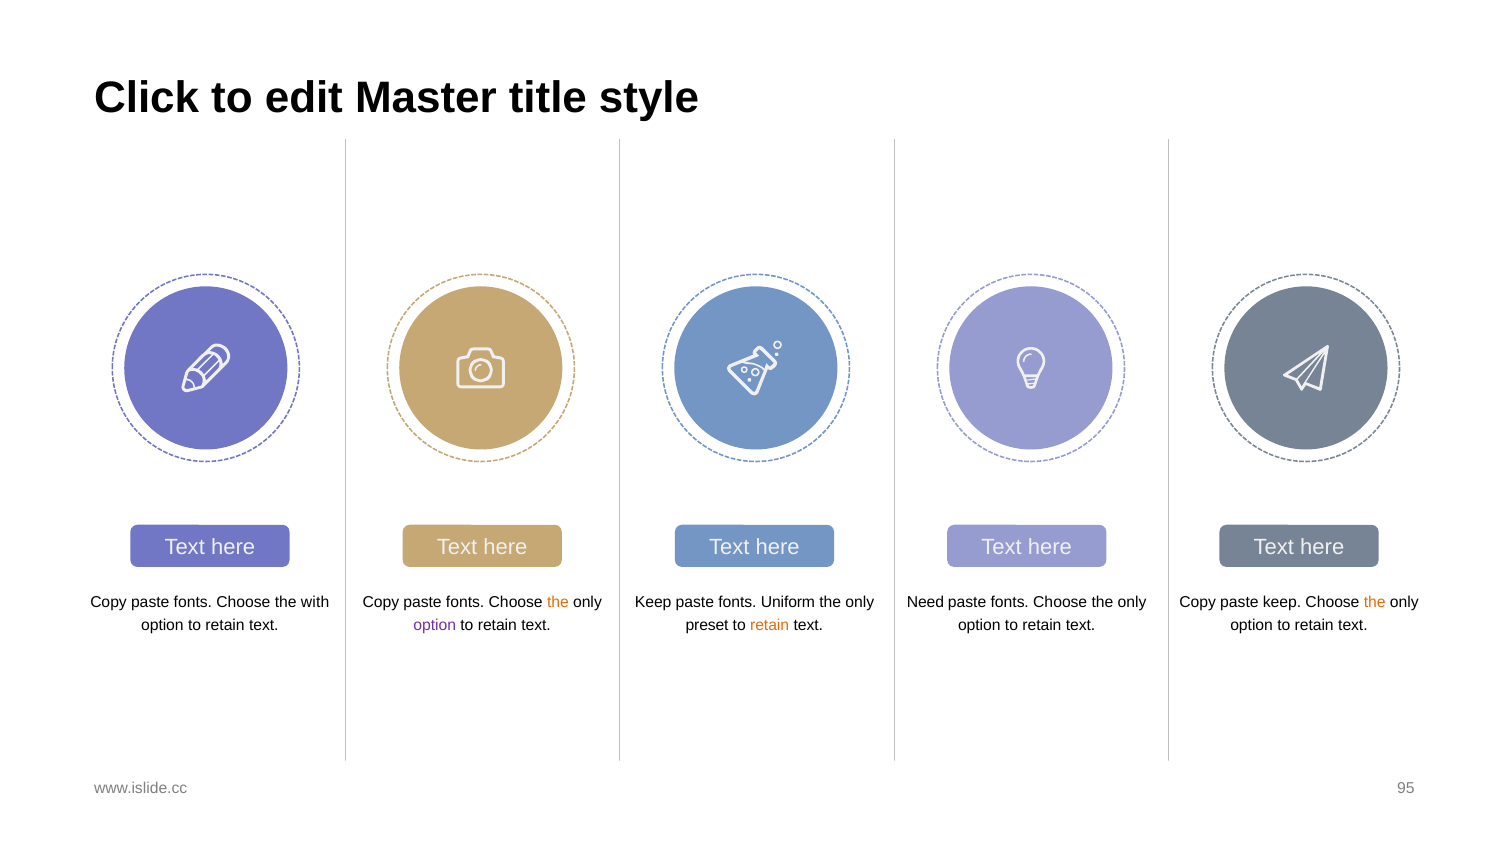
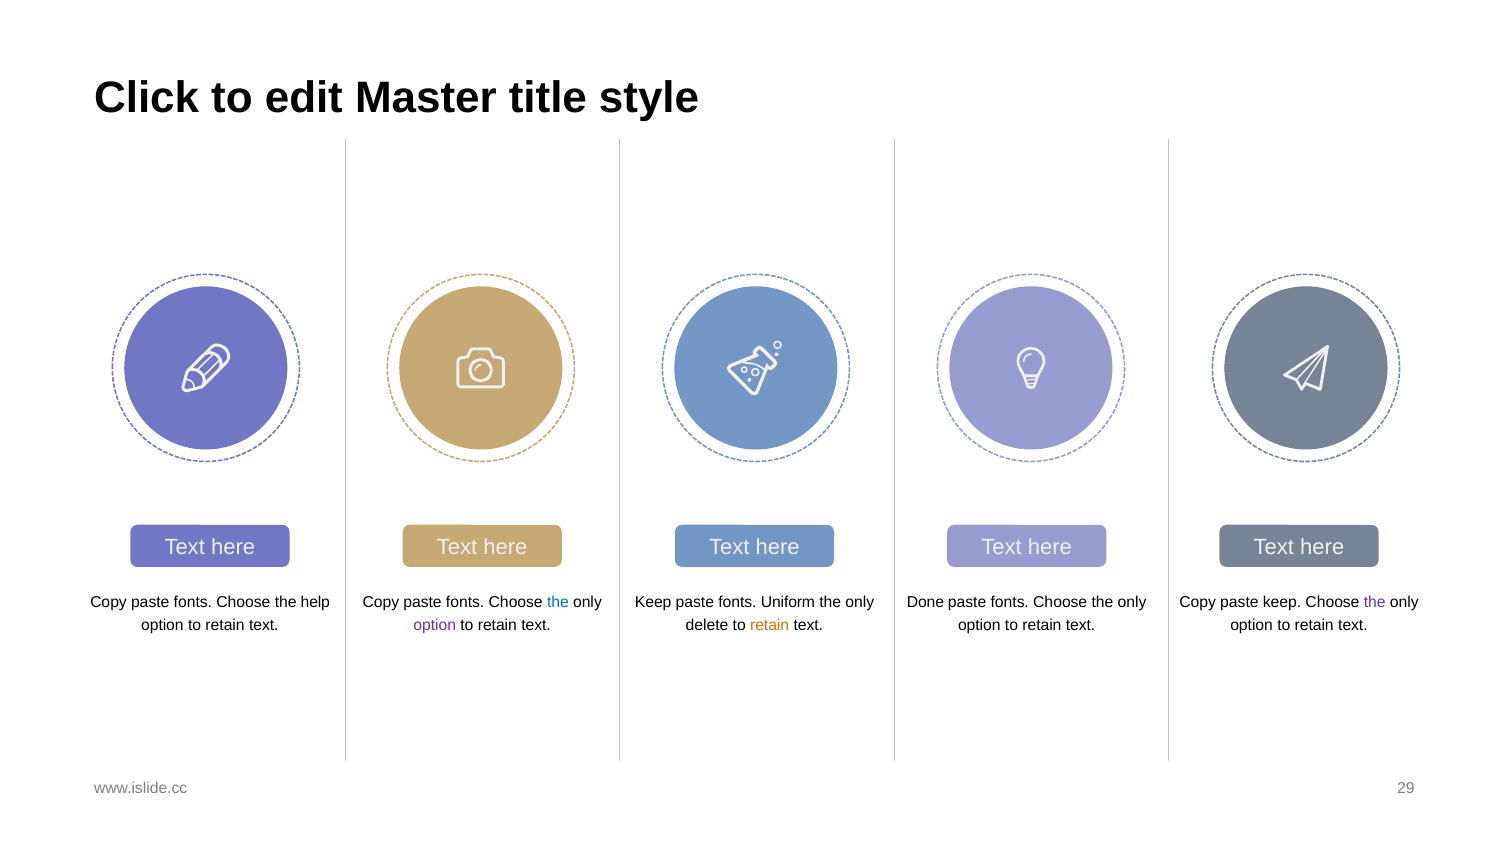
with: with -> help (315, 602)
the colour: orange -> blue (558, 602)
Need: Need -> Done (926, 602)
the colour: orange -> purple (1375, 602)
preset: preset -> delete (707, 625)
95: 95 -> 29 (1406, 788)
